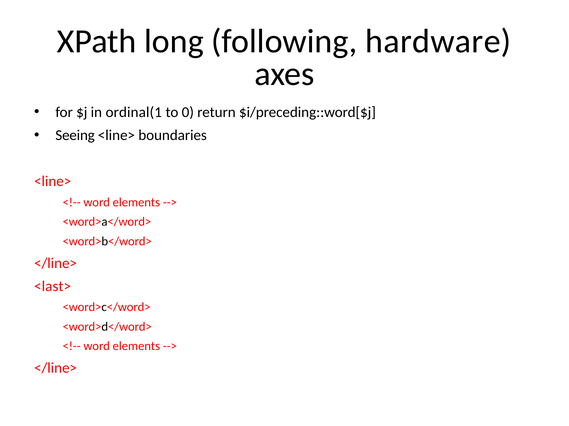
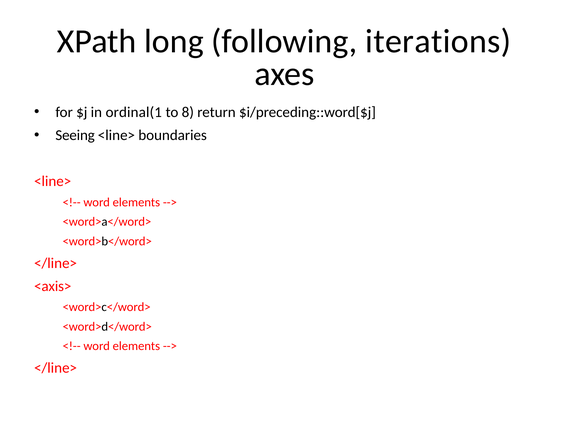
hardware: hardware -> iterations (438, 41)
0: 0 -> 8 (188, 112)
<last>: <last> -> <axis> (53, 287)
